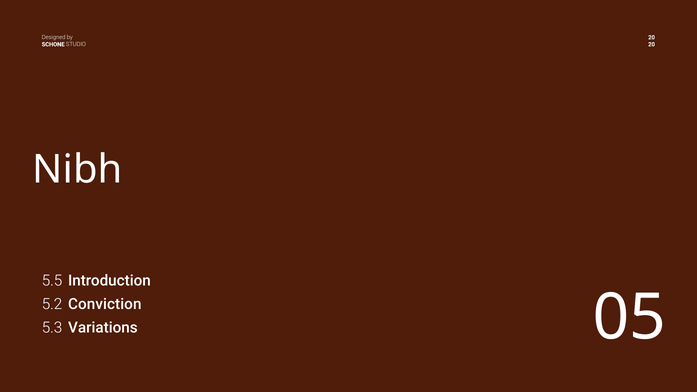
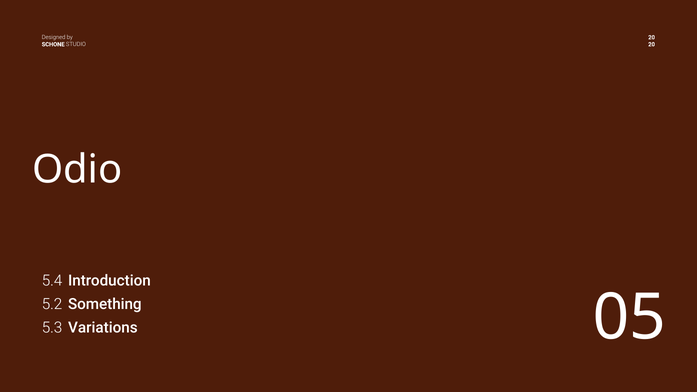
Nibh: Nibh -> Odio (77, 170)
5.5: 5.5 -> 5.4 (52, 281)
Conviction: Conviction -> Something (105, 304)
